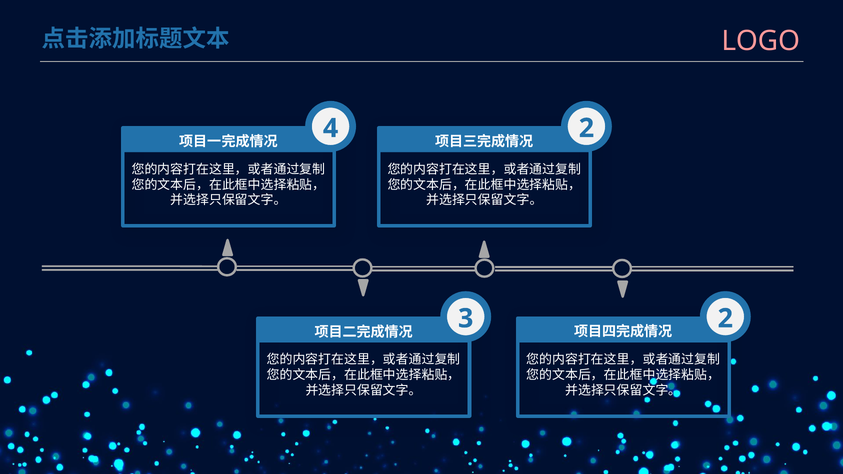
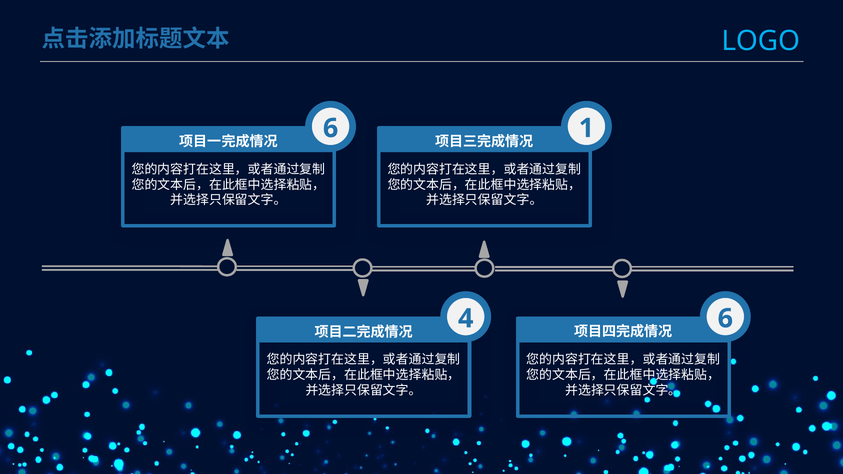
LOGO colour: pink -> light blue (761, 41)
4: 4 -> 6 (331, 128)
2: 2 -> 1 (586, 128)
3: 3 -> 4 (466, 319)
2: 2 -> 6 (725, 319)
